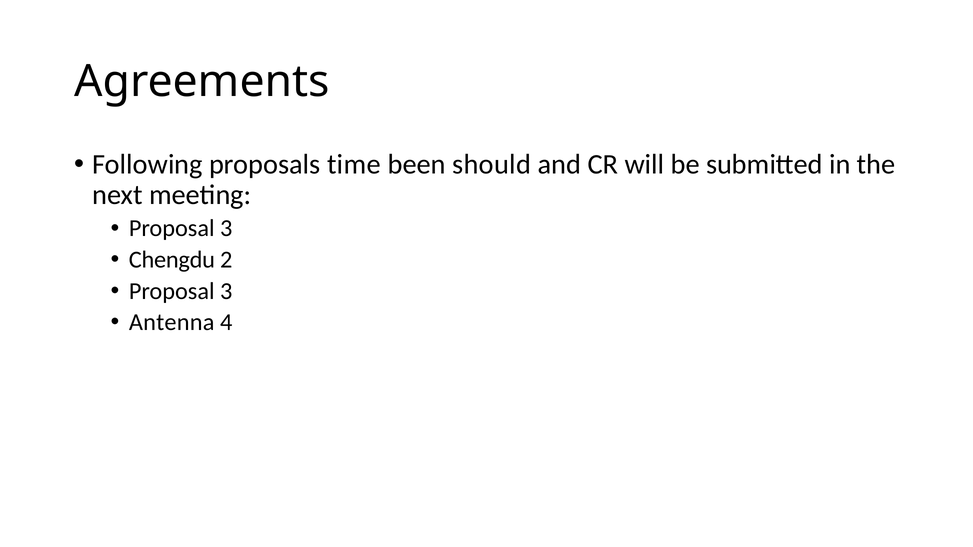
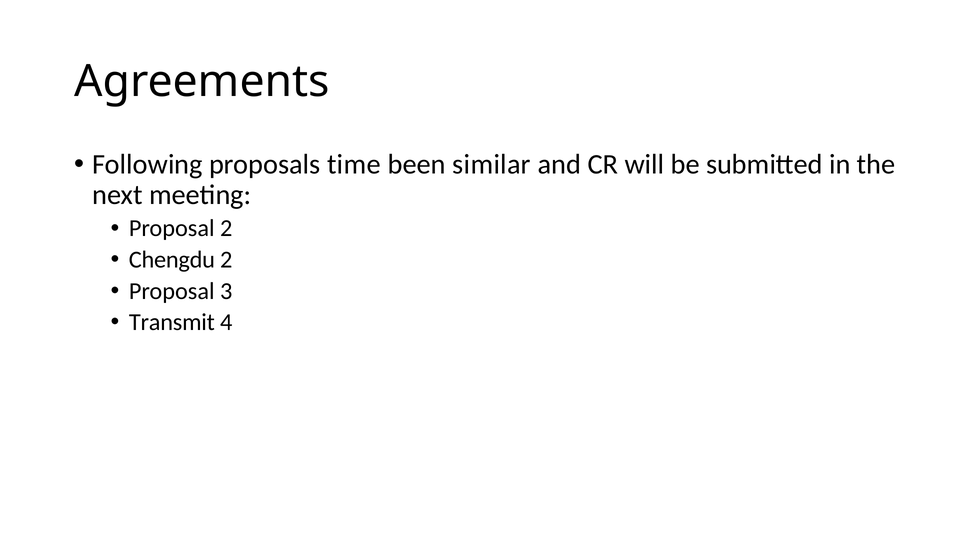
should: should -> similar (492, 164)
3: 3 -> 2 (226, 229)
Antenna: Antenna -> Transmit (172, 323)
